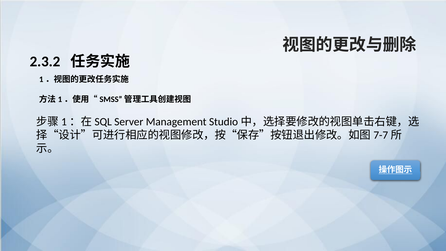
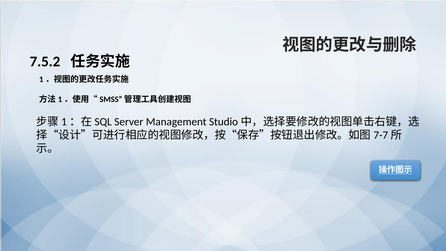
2.3.2: 2.3.2 -> 7.5.2 (45, 62)
